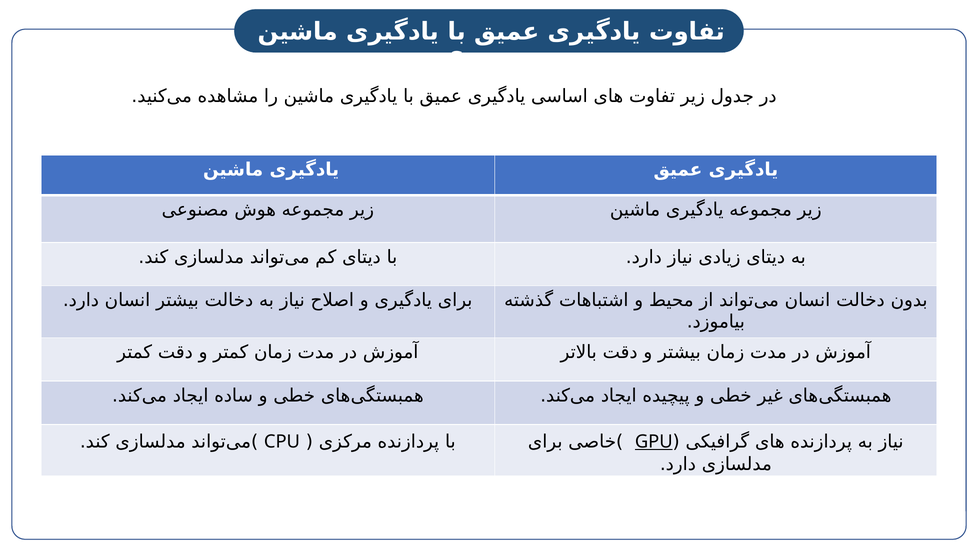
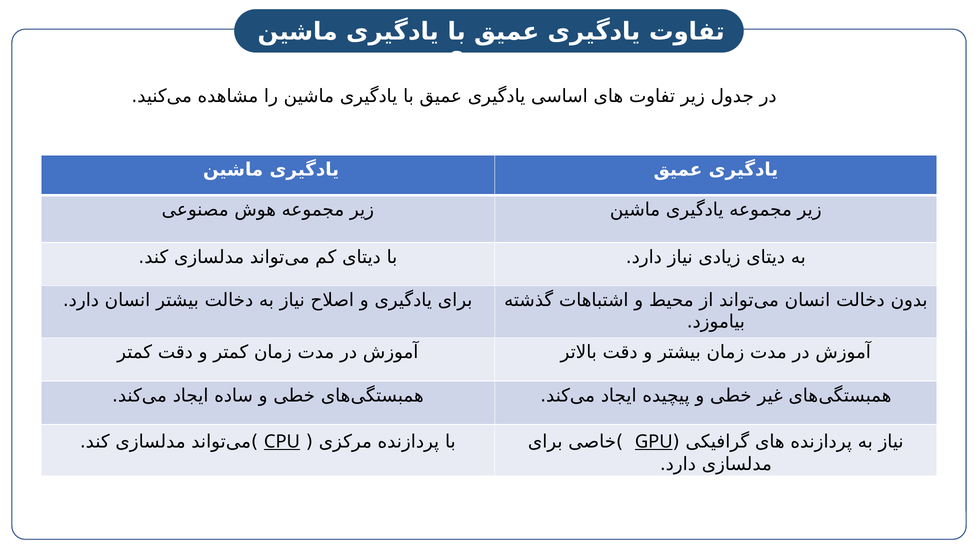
CPU underline: none -> present (282, 442)
